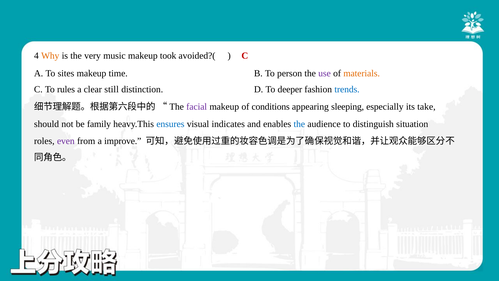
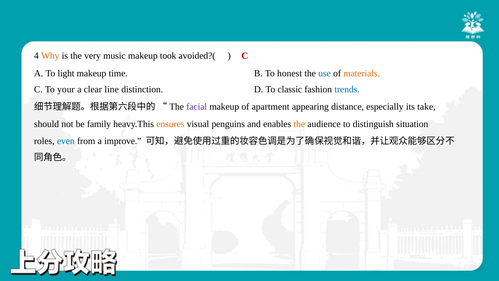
sites: sites -> light (66, 73)
person: person -> honest (290, 73)
use colour: purple -> blue (325, 73)
rules: rules -> your (66, 89)
still: still -> line (112, 89)
deeper: deeper -> classic (290, 89)
conditions: conditions -> apartment (271, 107)
sleeping: sleeping -> distance (348, 107)
ensures colour: blue -> orange (170, 124)
indicates: indicates -> penguins (228, 124)
the colour: blue -> orange (299, 124)
even colour: purple -> blue (66, 141)
